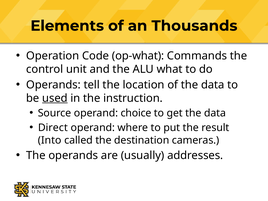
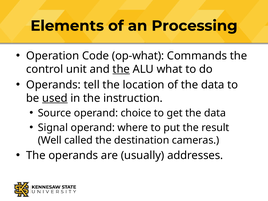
Thousands: Thousands -> Processing (195, 26)
the underline: none -> present (121, 69)
Direct: Direct -> Signal (53, 128)
Into: Into -> Well (50, 140)
